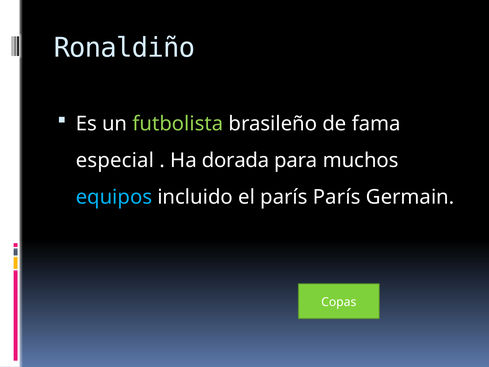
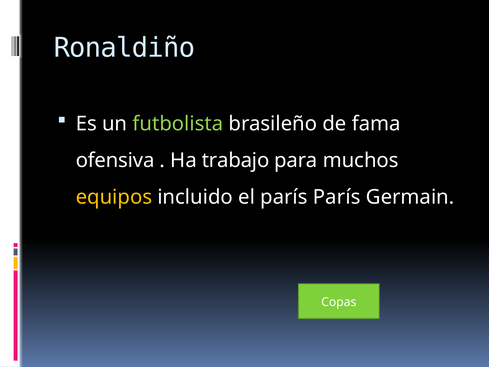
especial: especial -> ofensiva (115, 160)
dorada: dorada -> trabajo (236, 160)
equipos colour: light blue -> yellow (114, 197)
